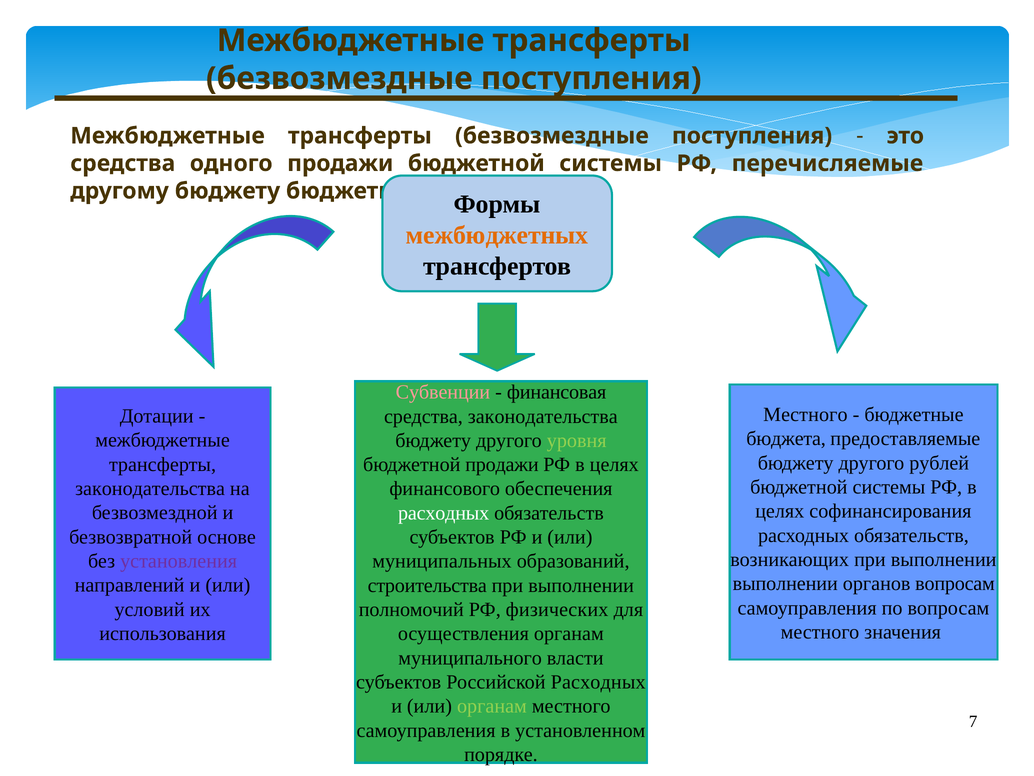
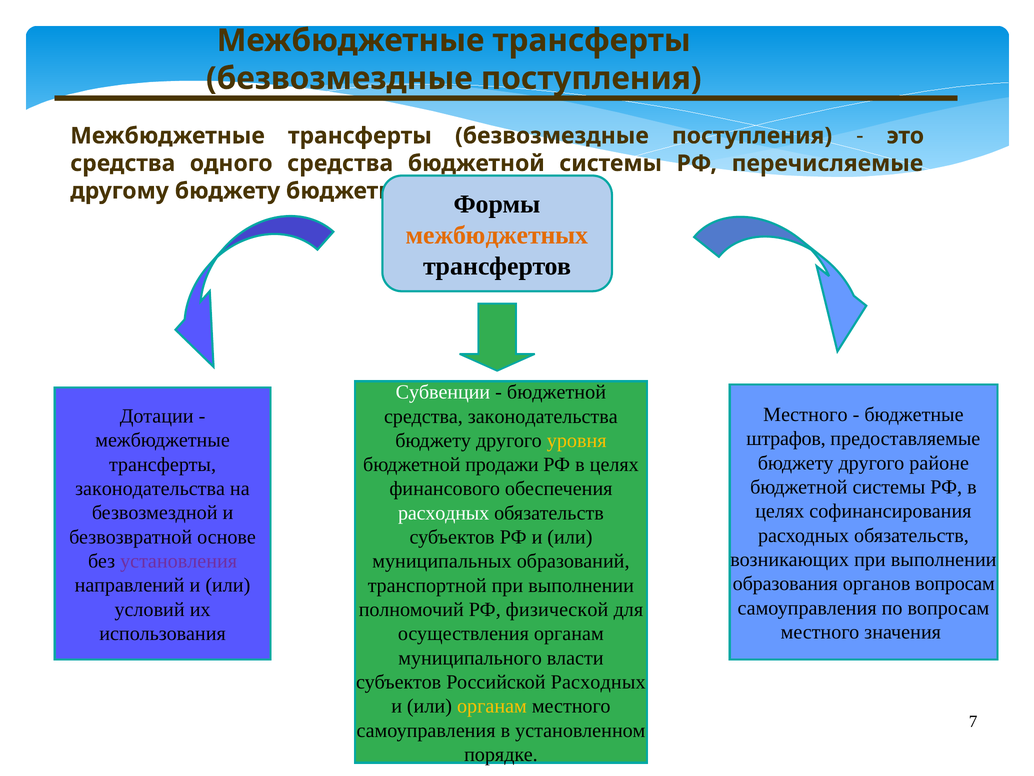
одного продажи: продажи -> средства (340, 163)
Субвенции colour: pink -> white (443, 392)
финансовая: финансовая -> бюджетной (557, 392)
бюджета: бюджета -> штрафов (786, 439)
уровня colour: light green -> yellow (577, 440)
рублей: рублей -> районе (939, 463)
выполнении: выполнении -> образования (785, 583)
строительства: строительства -> транспортной (427, 585)
физических: физических -> физической (557, 609)
органам colour: light green -> yellow (492, 706)
